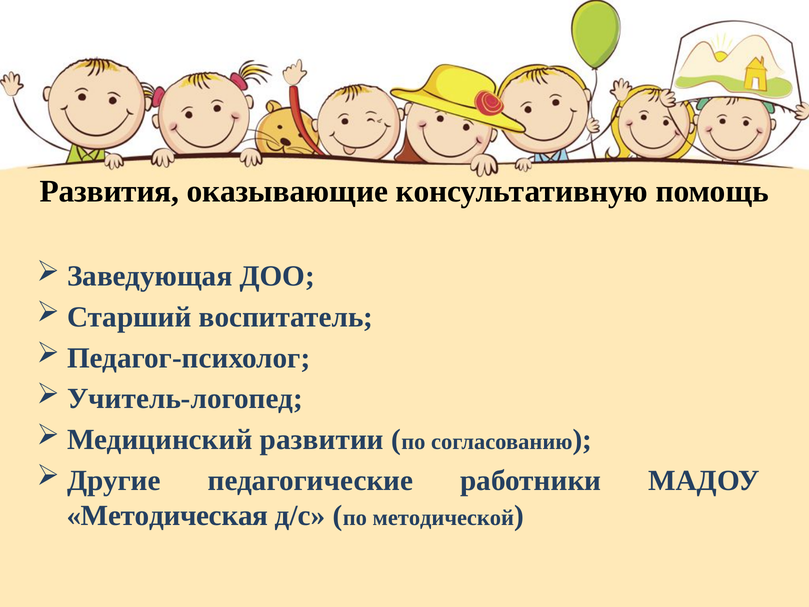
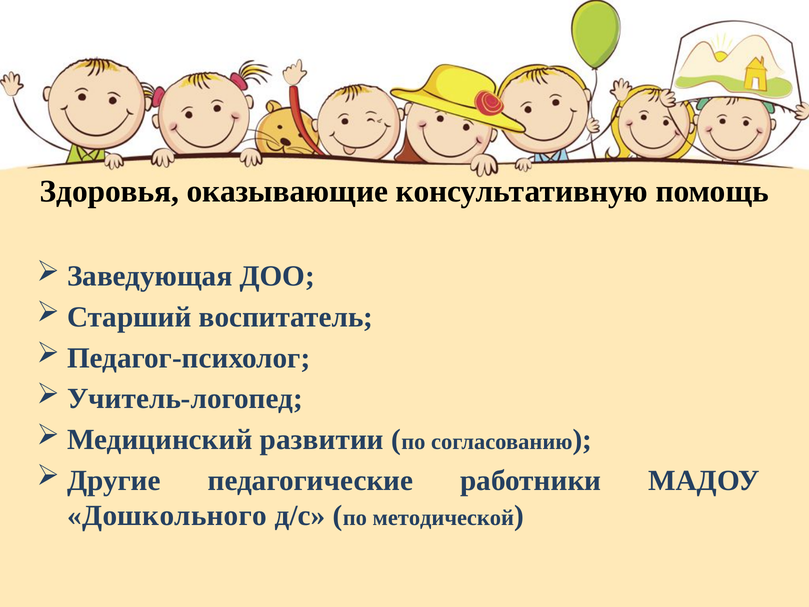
Развития: Развития -> Здоровья (109, 191)
Методическая: Методическая -> Дошкольного (167, 515)
